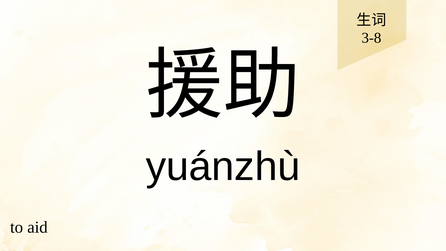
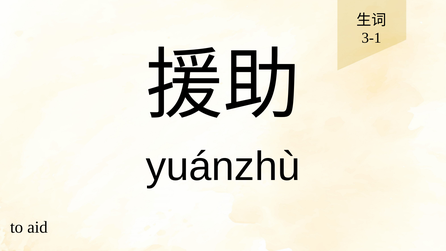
3-8: 3-8 -> 3-1 (371, 38)
